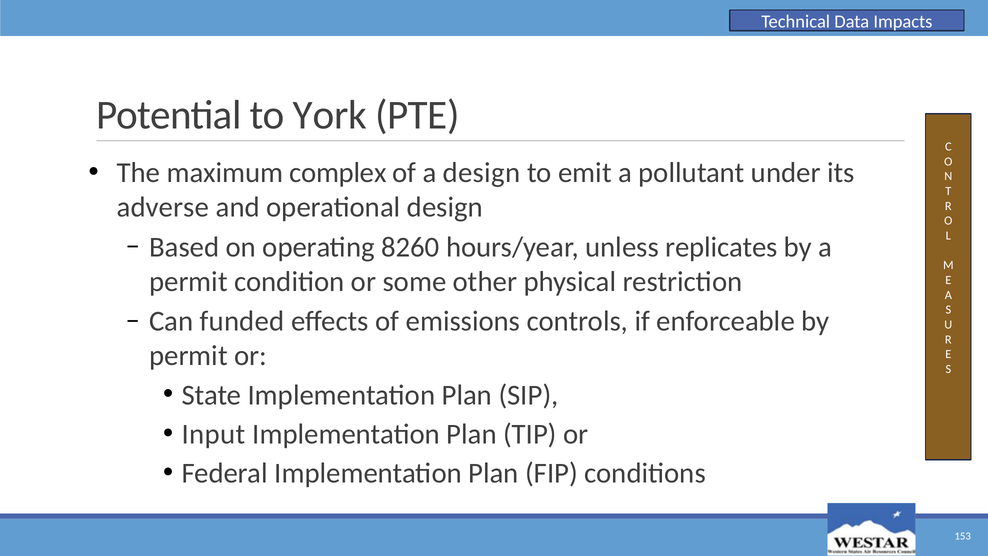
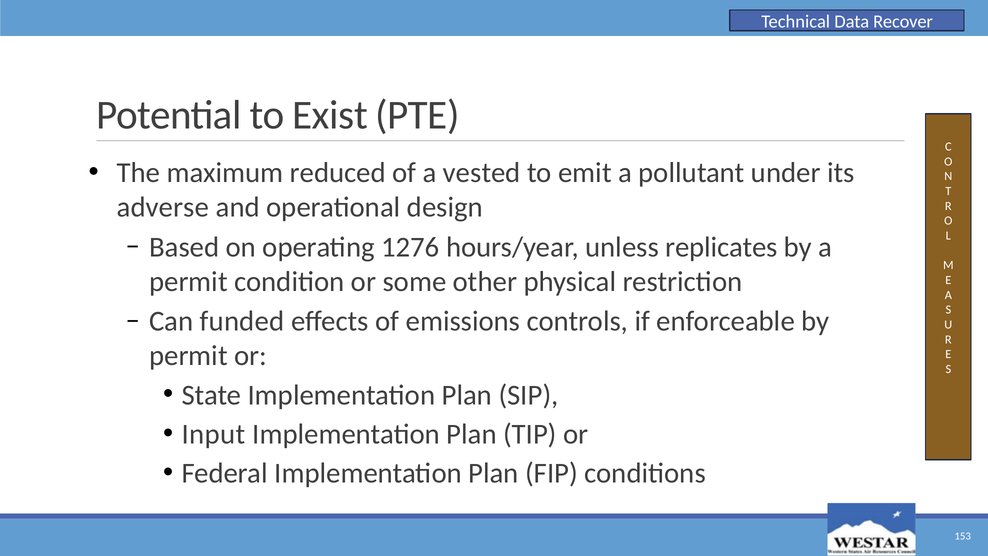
Impacts: Impacts -> Recover (903, 22)
York: York -> Exist (330, 115)
complex: complex -> reduced (338, 173)
a design: design -> vested (482, 173)
8260: 8260 -> 1276 (410, 247)
